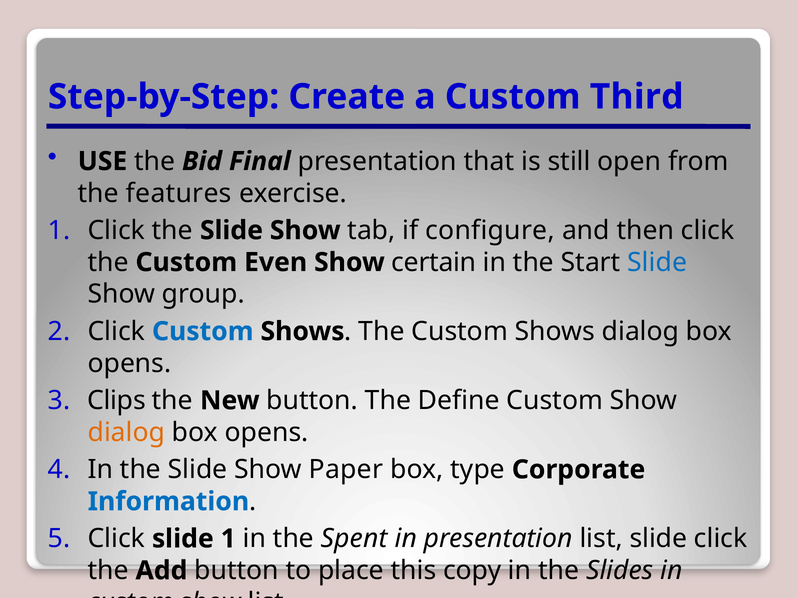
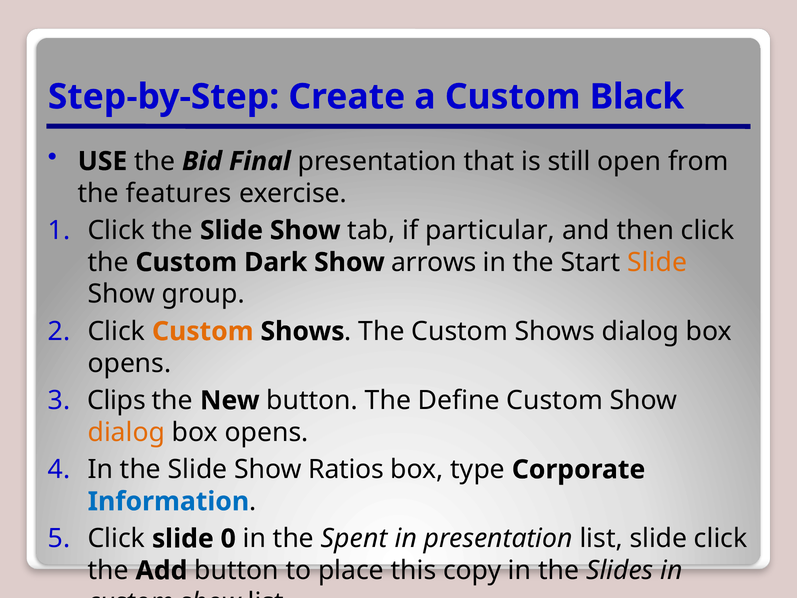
Third: Third -> Black (637, 97)
configure: configure -> particular (490, 230)
Even: Even -> Dark (276, 262)
certain: certain -> arrows (434, 262)
Slide colour: blue -> orange (657, 262)
Custom colour: blue -> orange (203, 331)
Paper: Paper -> Ratios (346, 469)
slide 1: 1 -> 0 (228, 538)
